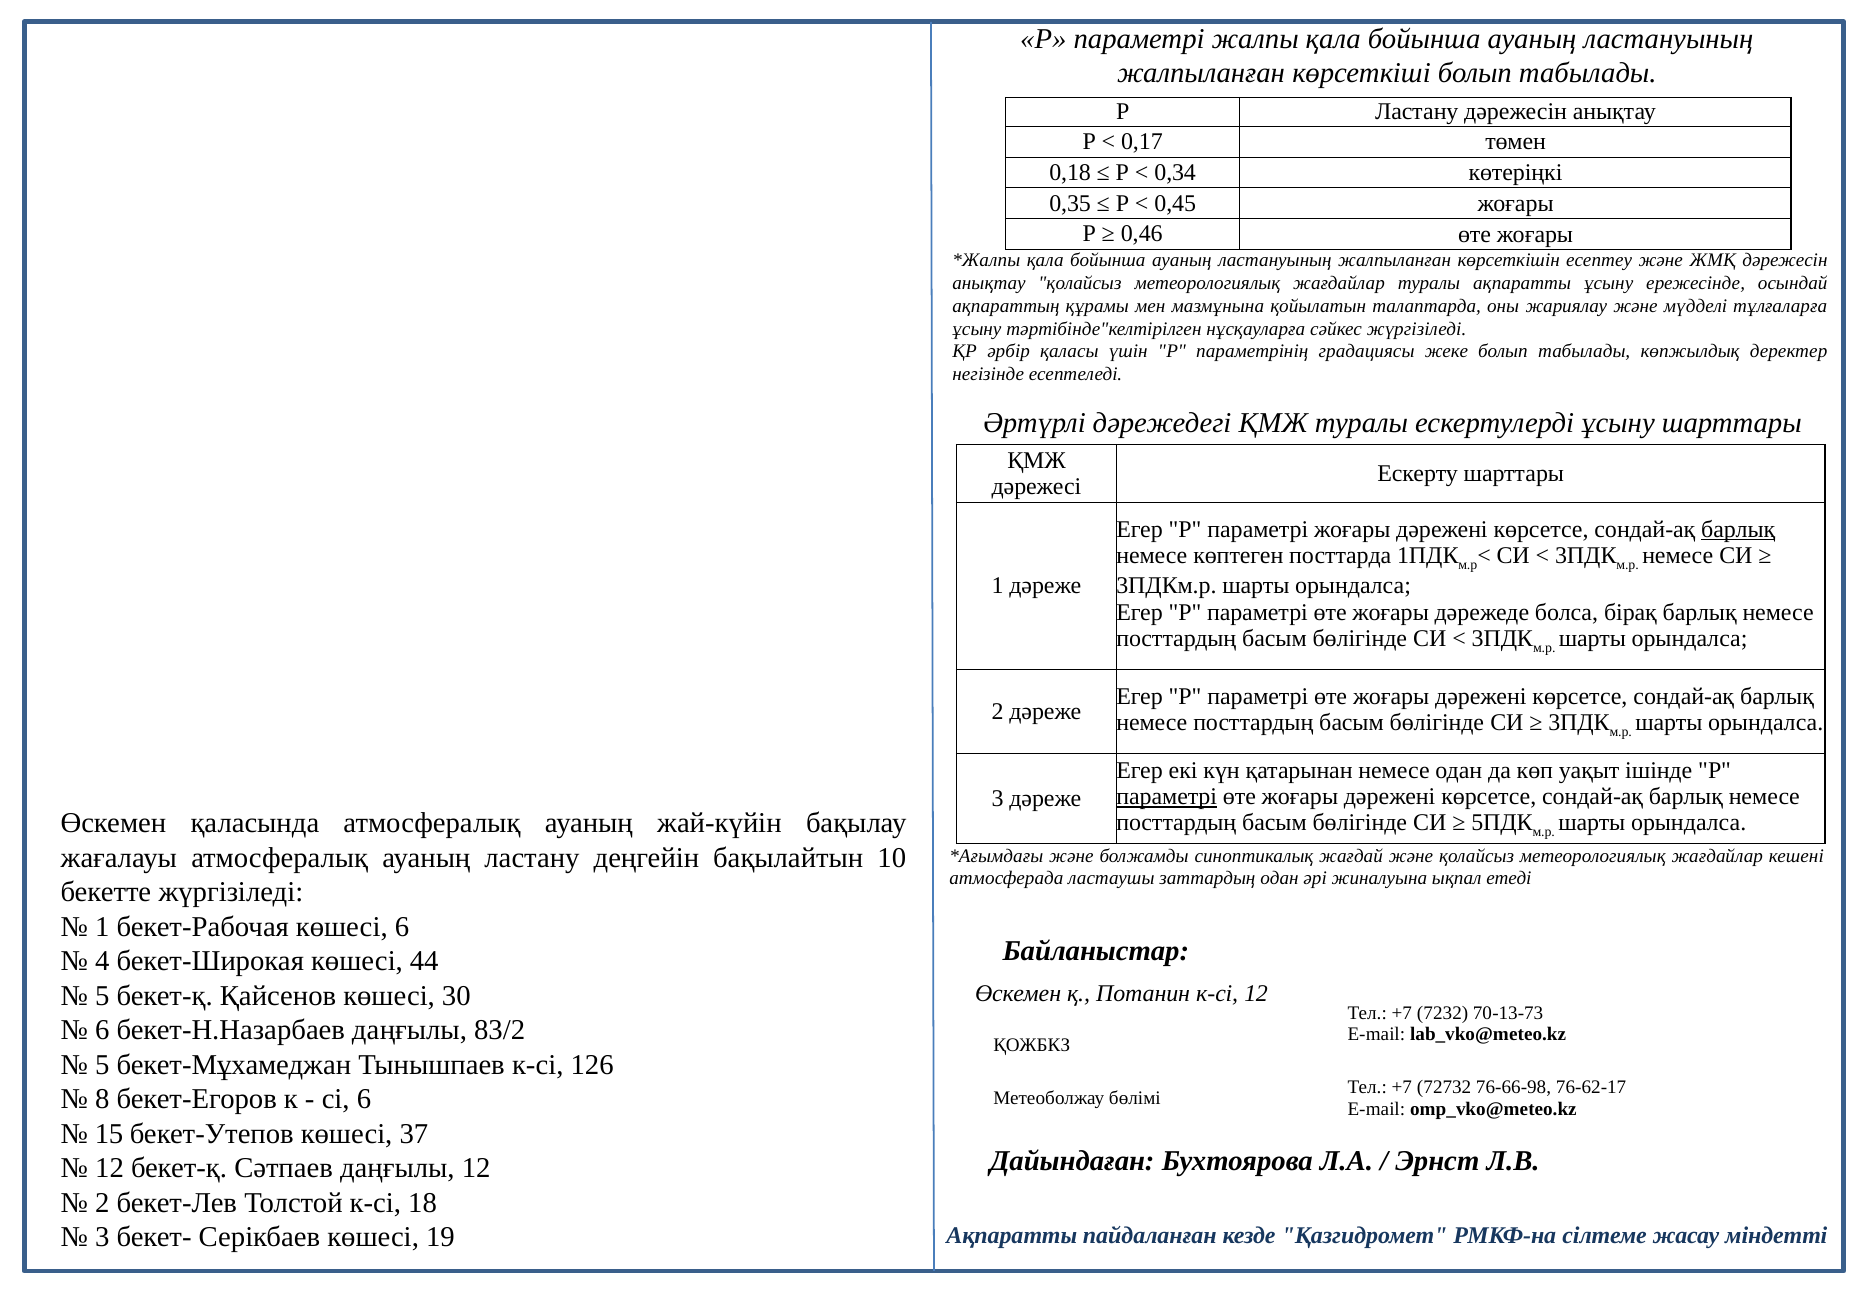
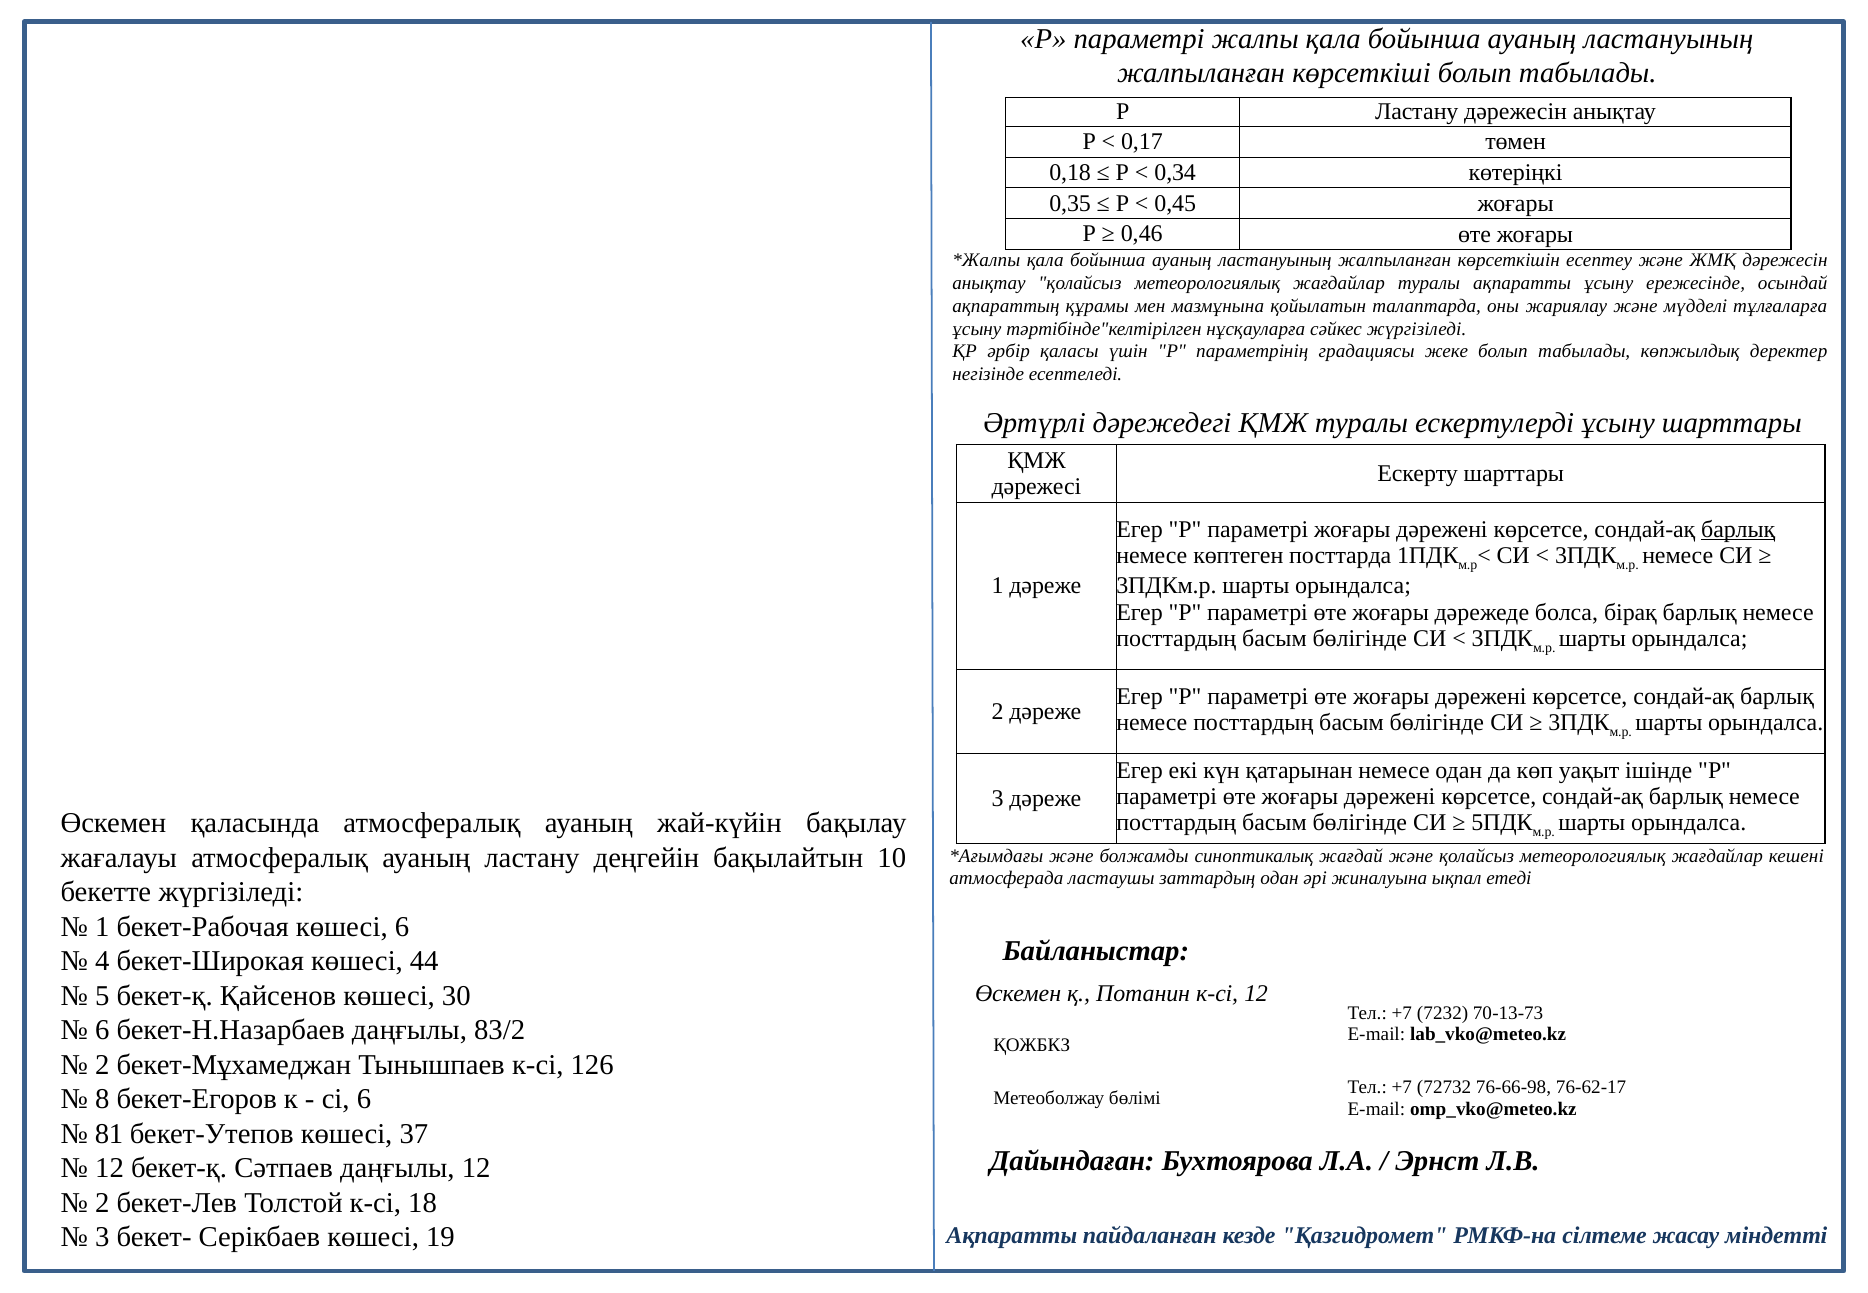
параметрі underline: present -> none (1167, 797)
5: 5 -> 2 (102, 1065)
15: 15 -> 81 (109, 1134)
